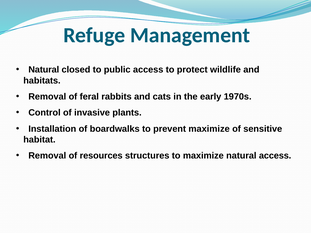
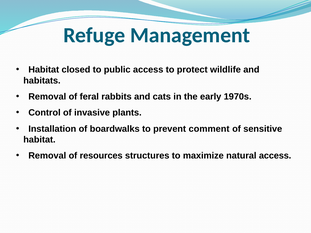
Natural: Natural -> Habitat (44, 70)
prevent maximize: maximize -> comment (209, 129)
